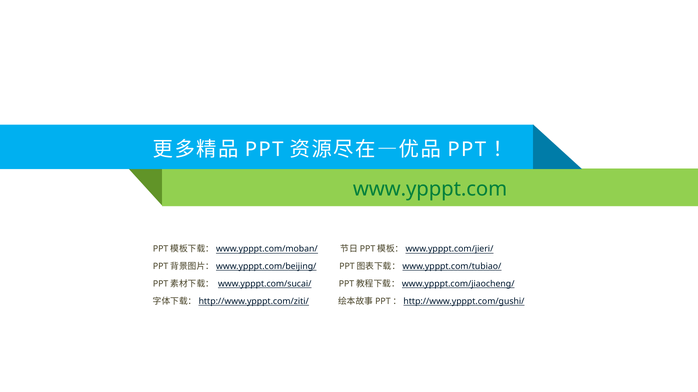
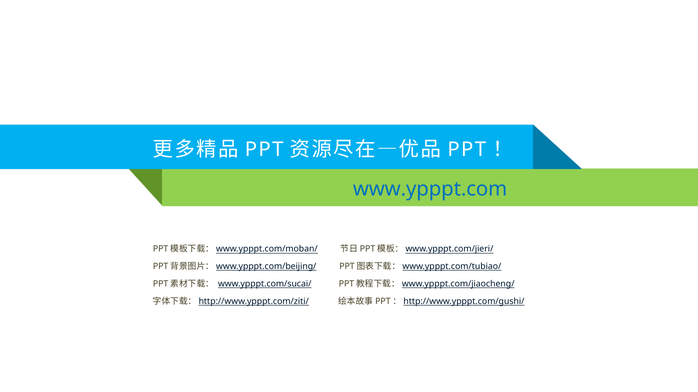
www.ypppt.com colour: green -> blue (430, 189)
